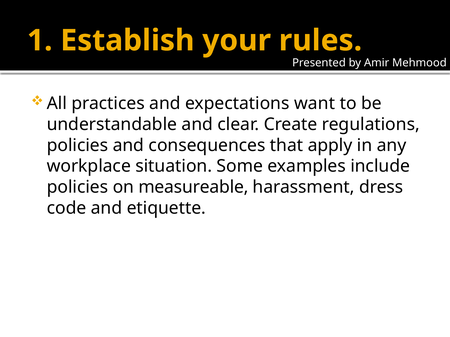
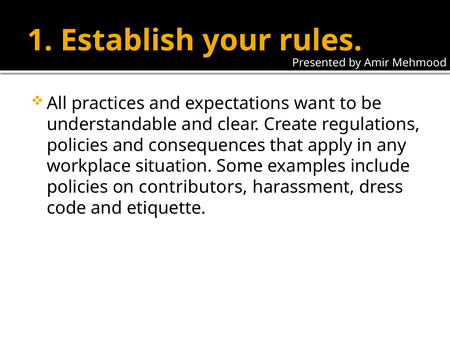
measureable: measureable -> contributors (193, 187)
